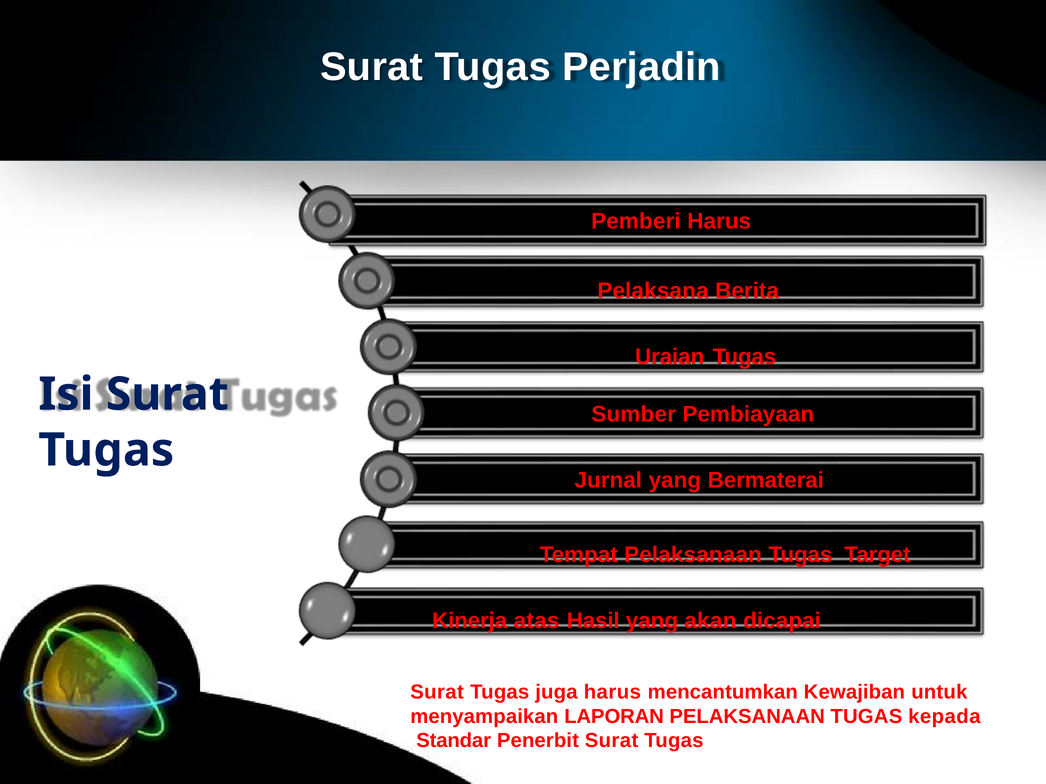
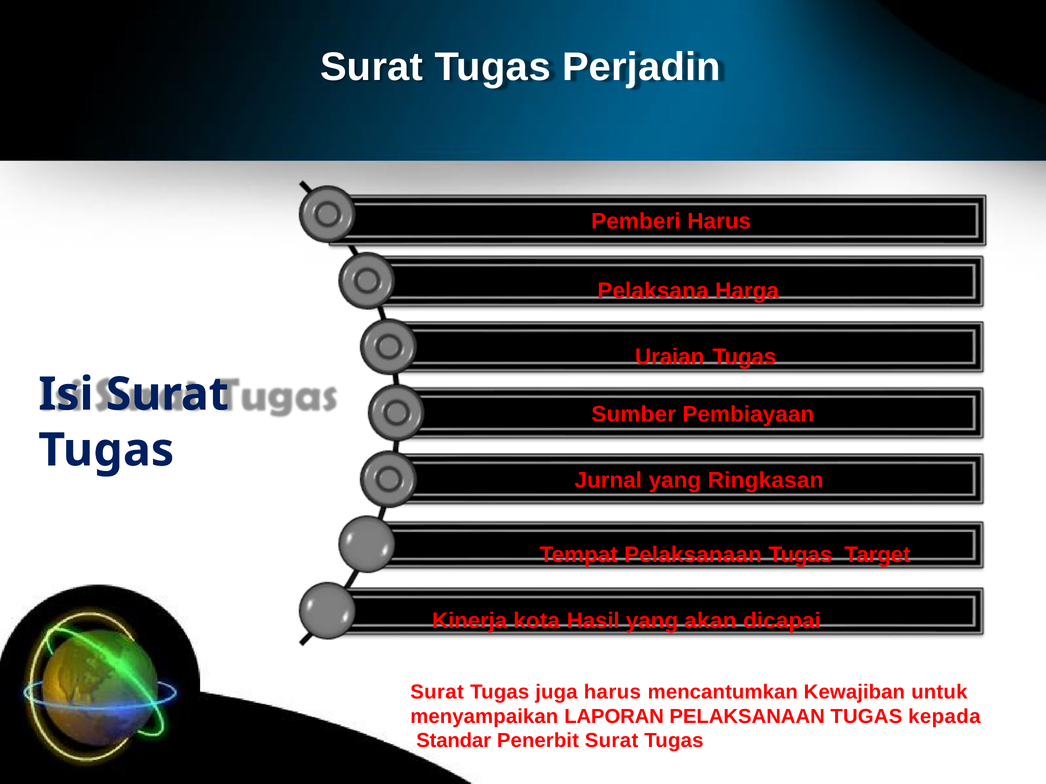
Berita: Berita -> Harga (747, 291)
Bermaterai: Bermaterai -> Ringkasan (766, 481)
atas: atas -> kota (537, 621)
